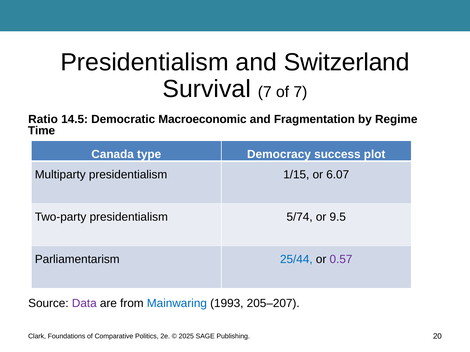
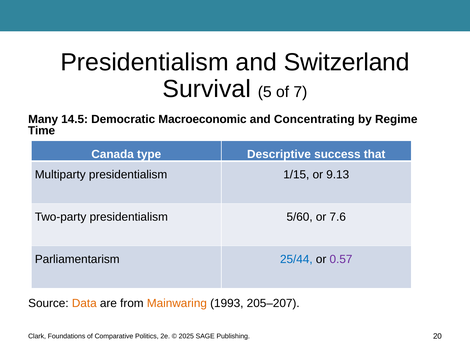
Survival 7: 7 -> 5 (265, 92)
Ratio: Ratio -> Many (43, 119)
Fragmentation: Fragmentation -> Concentrating (314, 119)
Democracy: Democracy -> Descriptive (279, 154)
plot: plot -> that (375, 154)
6.07: 6.07 -> 9.13 (338, 175)
5/74: 5/74 -> 5/60 (300, 217)
9.5: 9.5 -> 7.6 (338, 217)
Data colour: purple -> orange (84, 304)
Mainwaring colour: blue -> orange (177, 304)
